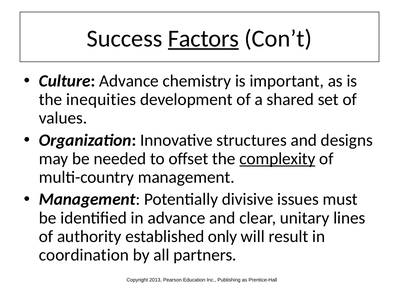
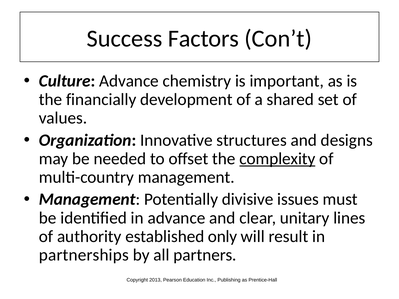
Factors underline: present -> none (203, 39)
inequities: inequities -> financially (101, 100)
coordination: coordination -> partnerships (84, 255)
